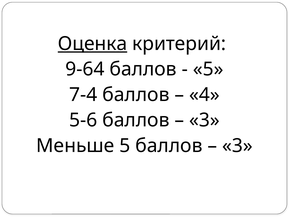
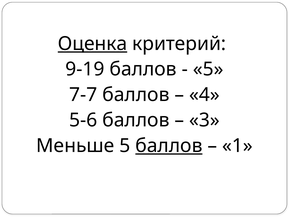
9-64: 9-64 -> 9-19 (85, 69)
7-4: 7-4 -> 7-7 (83, 95)
баллов underline: none -> present (169, 145)
3: 3 -> 1 (237, 145)
